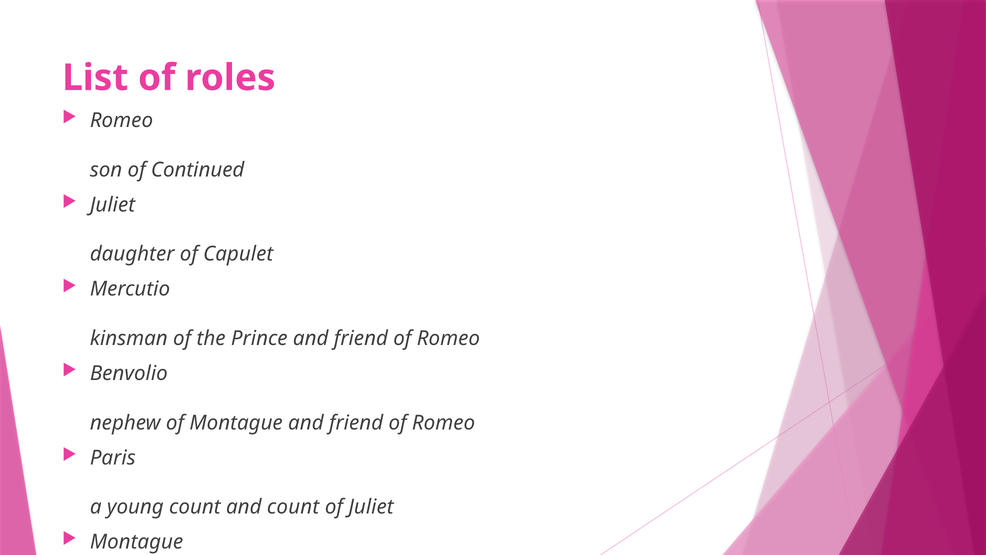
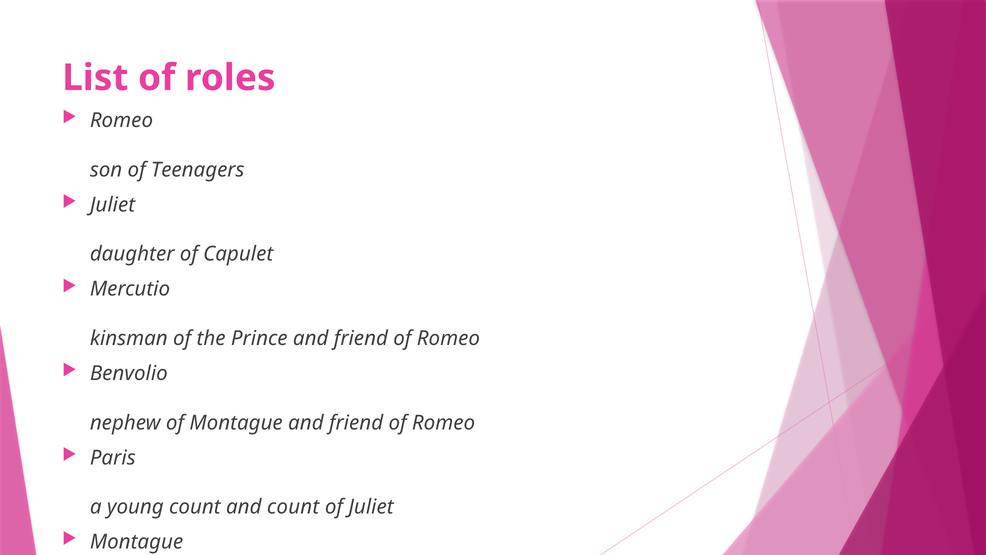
Continued: Continued -> Teenagers (198, 170)
